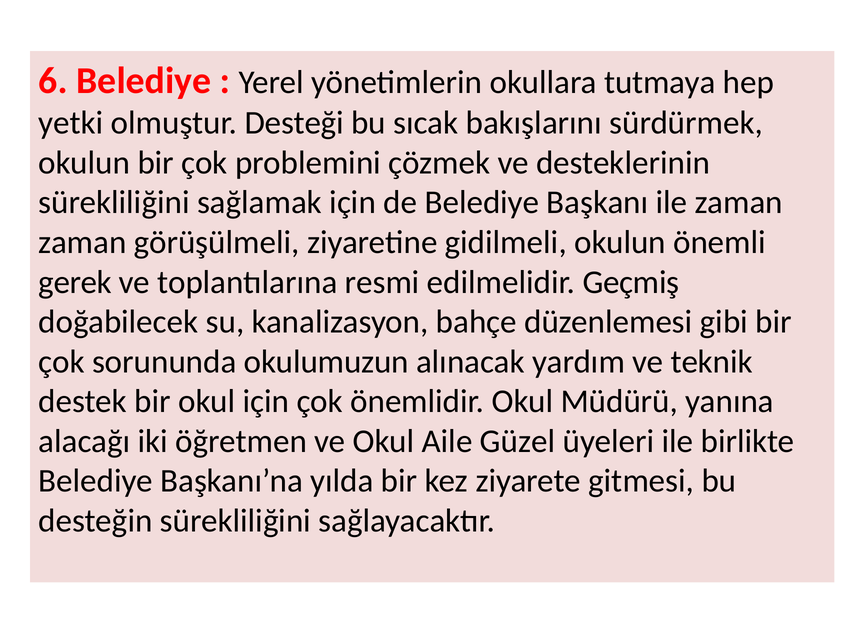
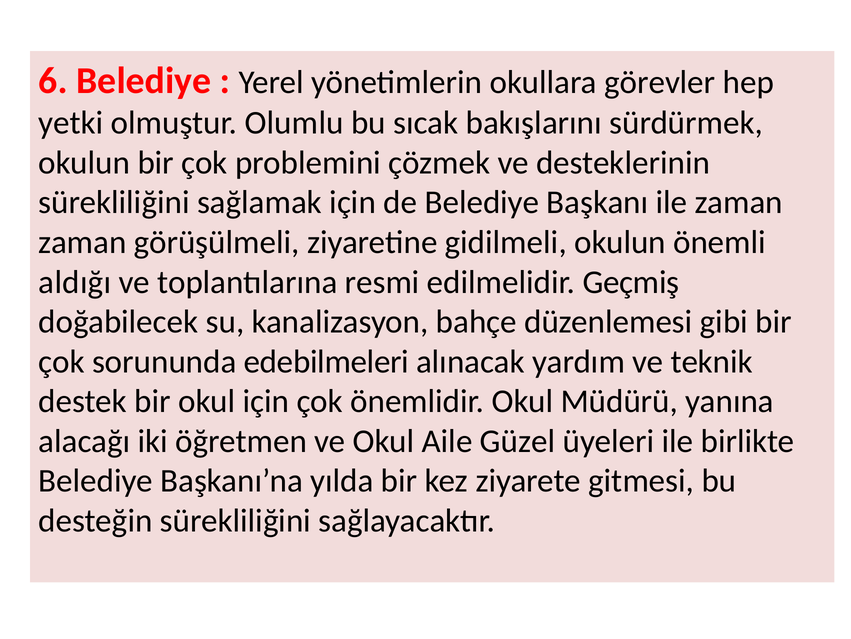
tutmaya: tutmaya -> görevler (660, 82)
Desteği: Desteği -> Olumlu (294, 123)
gerek: gerek -> aldığı (75, 282)
okulumuzun: okulumuzun -> edebilmeleri (326, 361)
